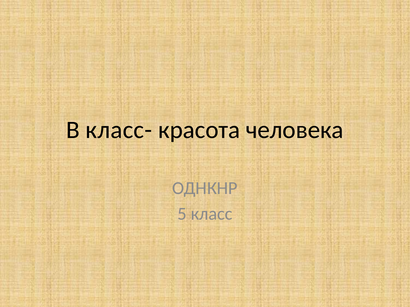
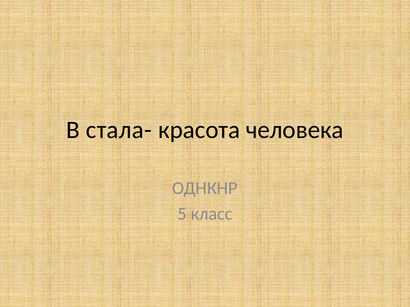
класс-: класс- -> стала- (119, 130)
